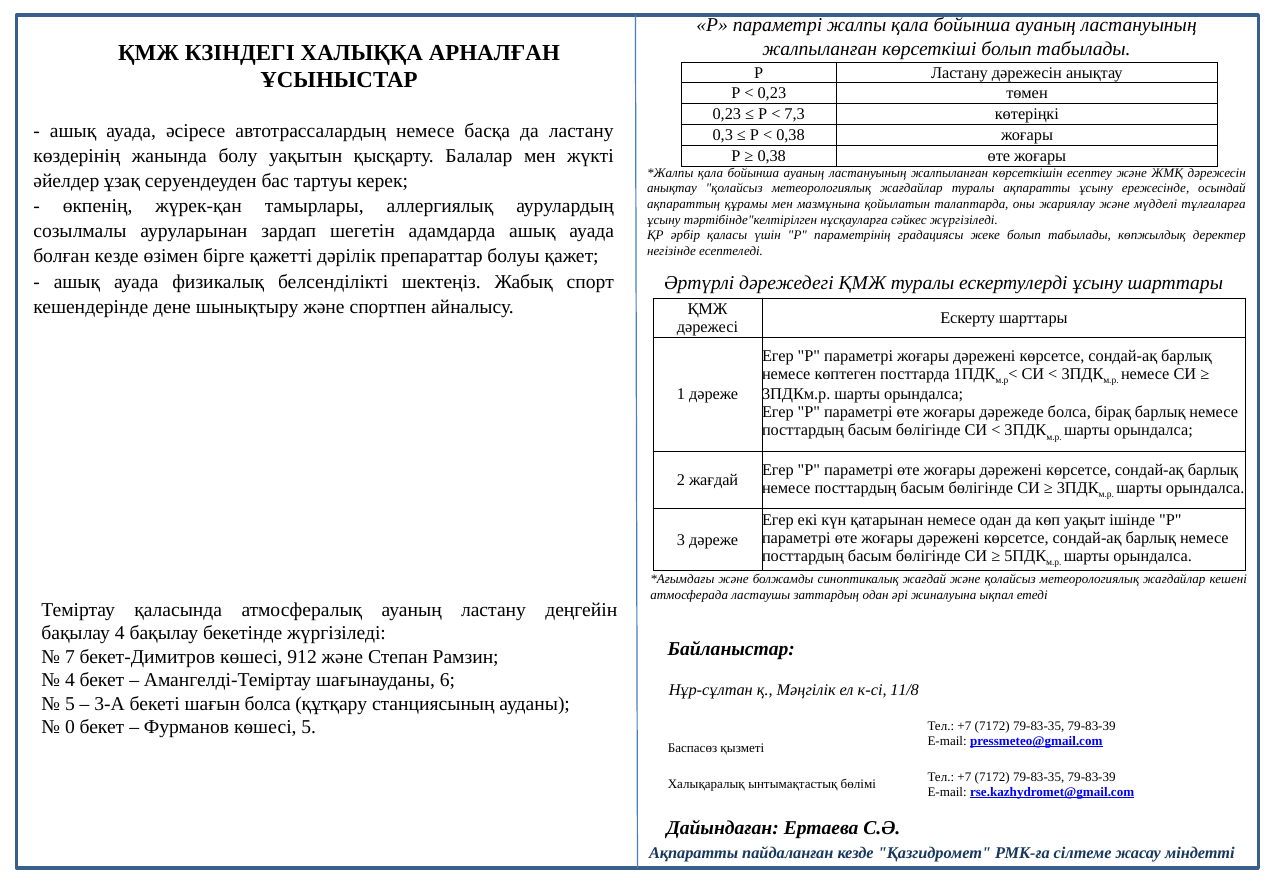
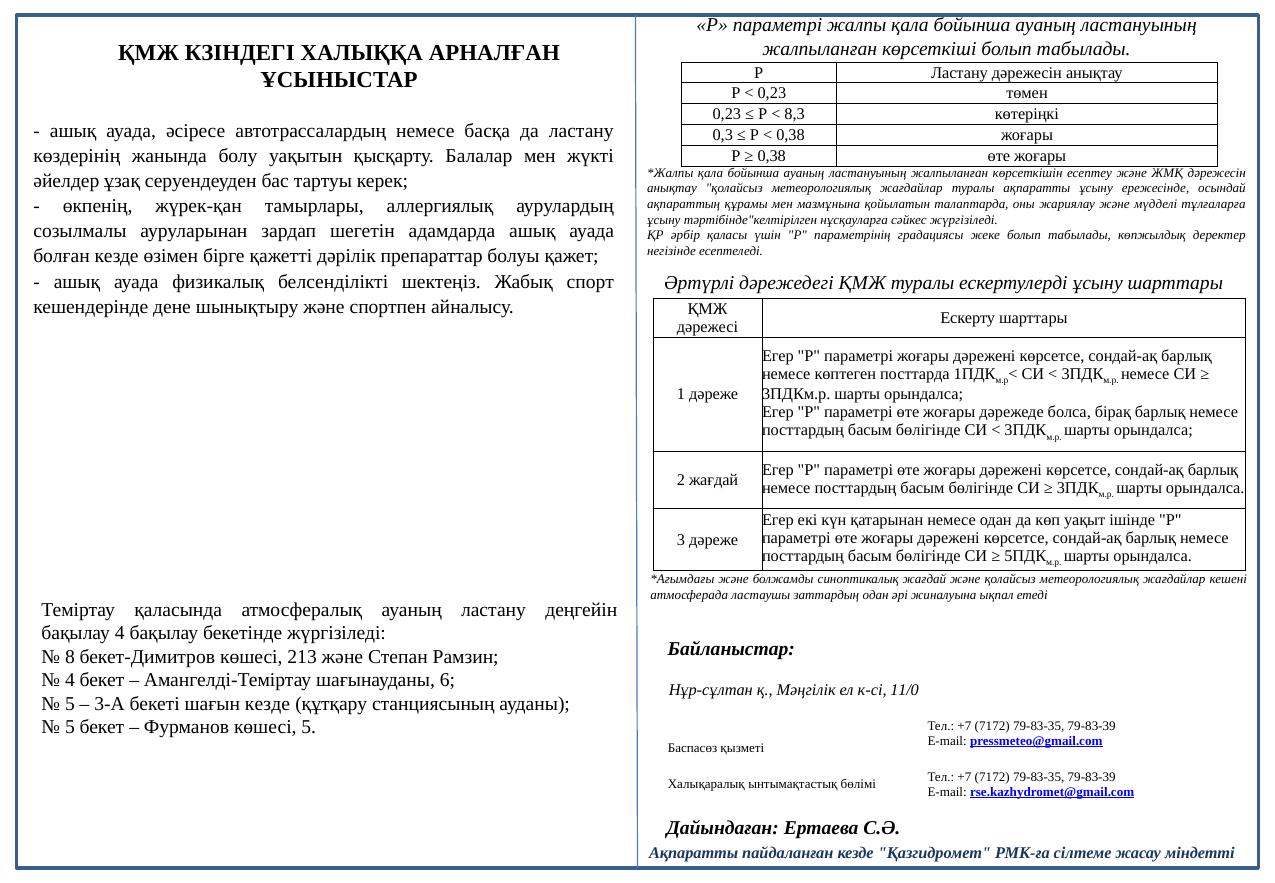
7,3: 7,3 -> 8,3 (795, 114)
7: 7 -> 8 (70, 656)
912: 912 -> 213 (302, 656)
11/8: 11/8 -> 11/0 (905, 690)
шағын болса: болса -> кезде (268, 703)
0: 0 -> 5 (70, 727)
